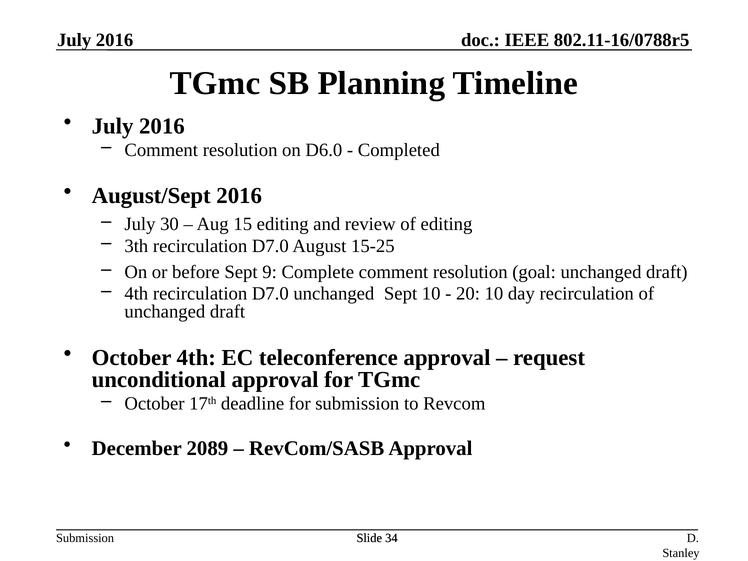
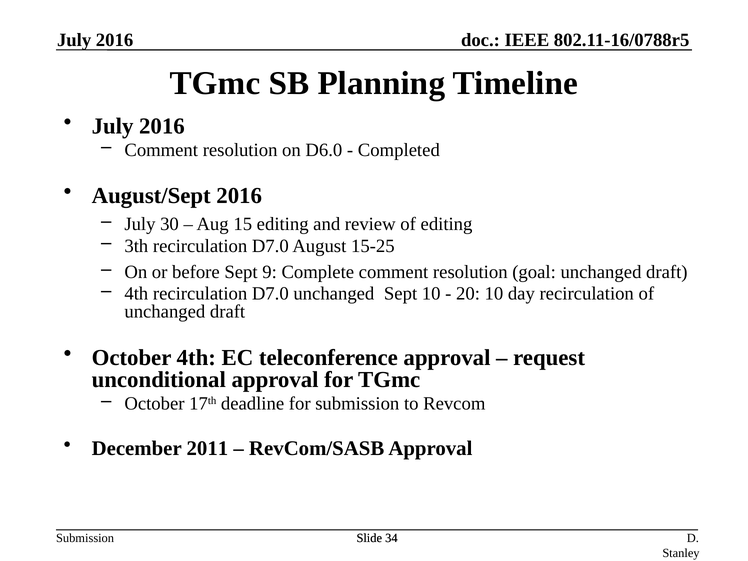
2089: 2089 -> 2011 (207, 448)
